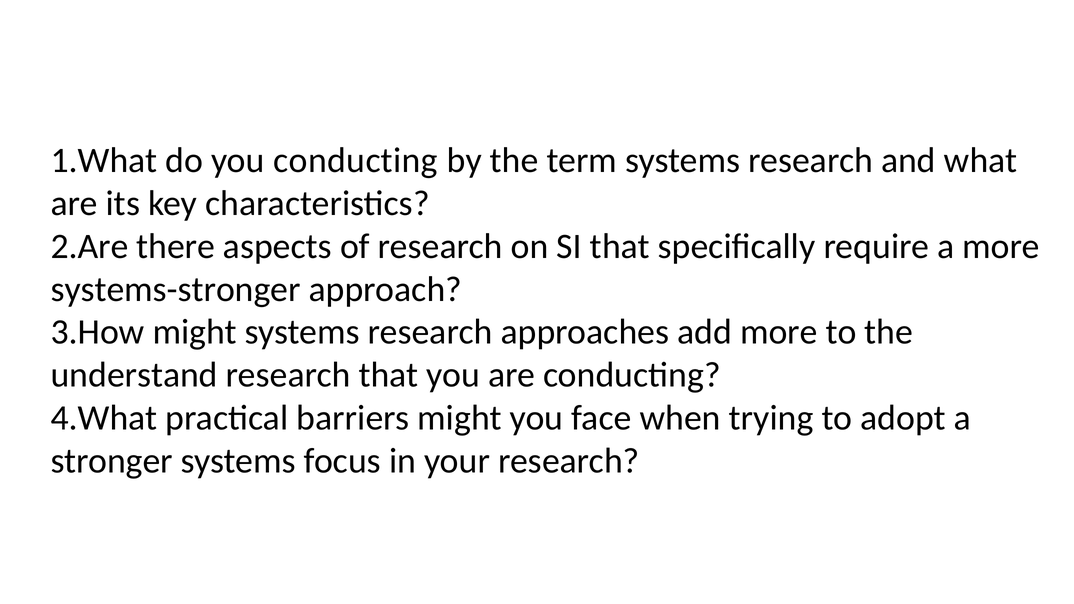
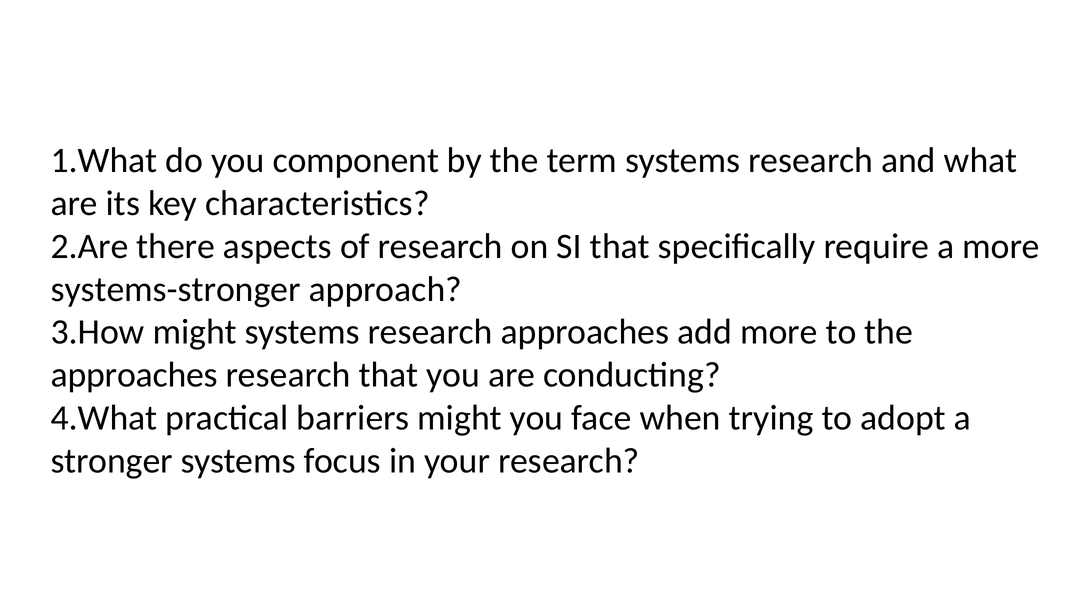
you conducting: conducting -> component (356, 160)
understand: understand -> approaches (134, 375)
